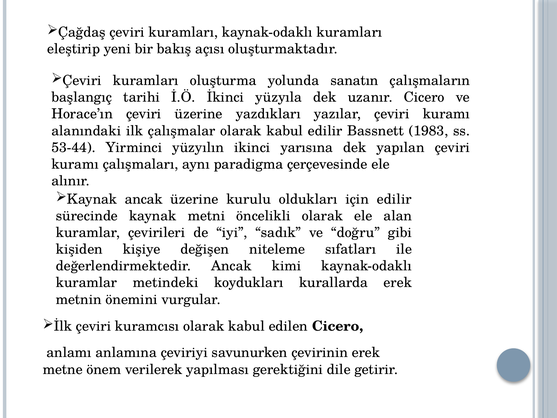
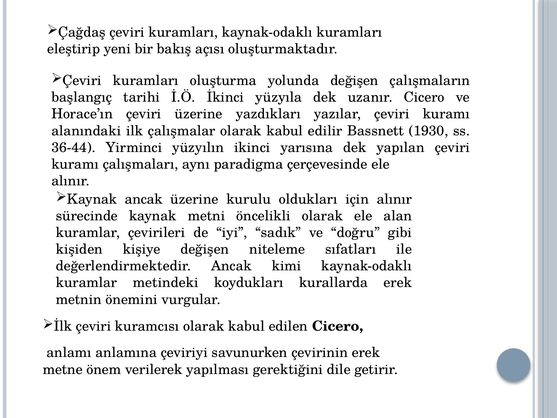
yolunda sanatın: sanatın -> değişen (354, 81)
1983: 1983 -> 1930 (429, 131)
53-44: 53-44 -> 36-44 (74, 147)
için edilir: edilir -> alınır (394, 199)
